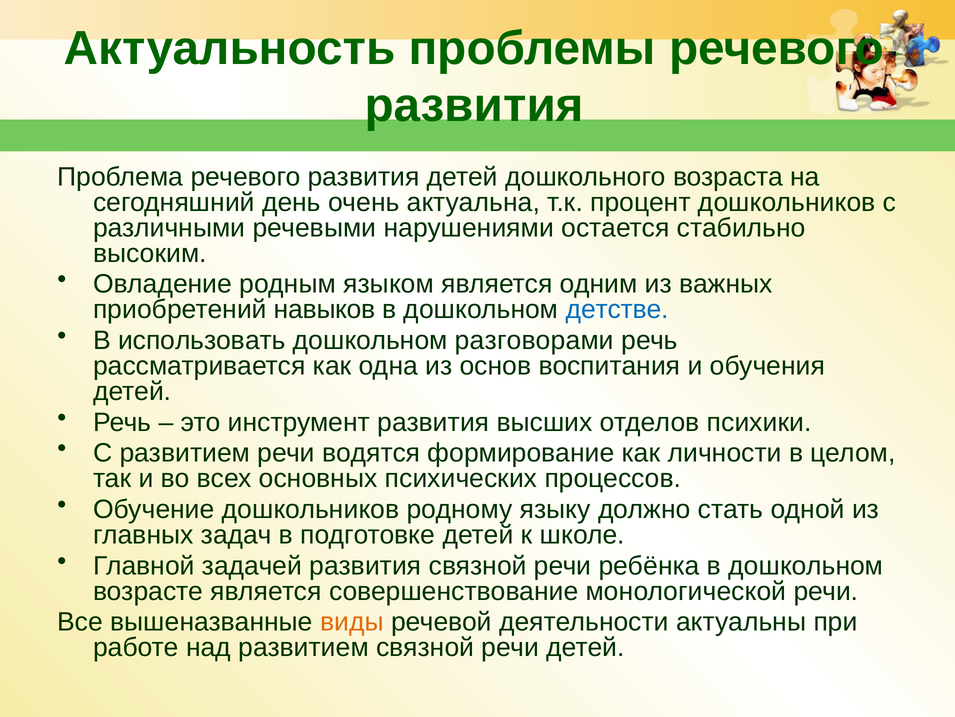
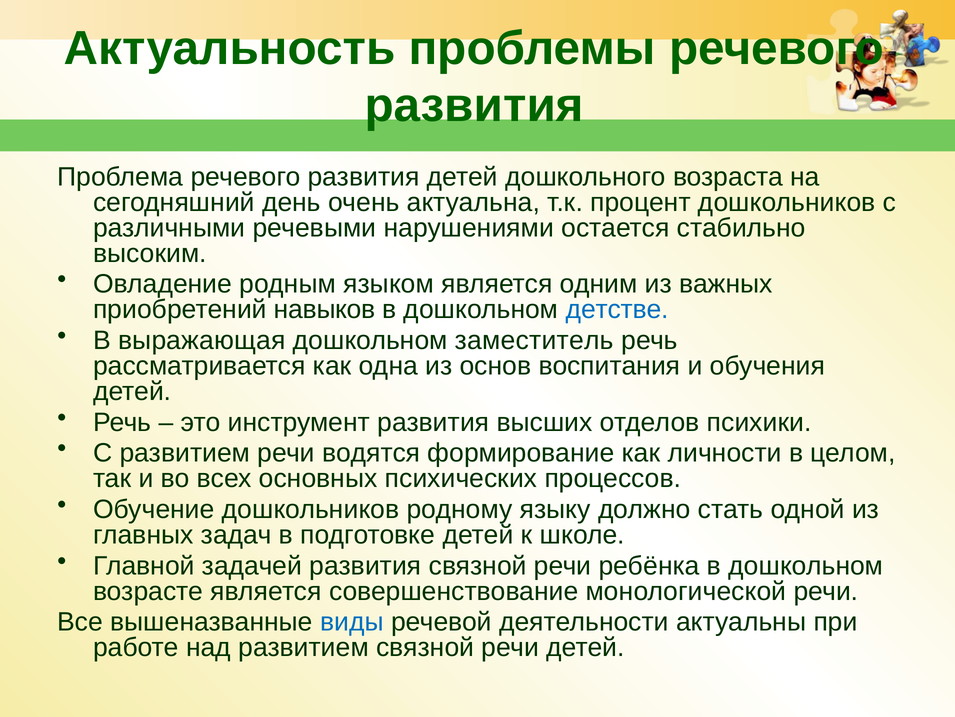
использовать: использовать -> выражающая (202, 340)
разговорами: разговорами -> заместитель (534, 340)
виды colour: orange -> blue (352, 622)
